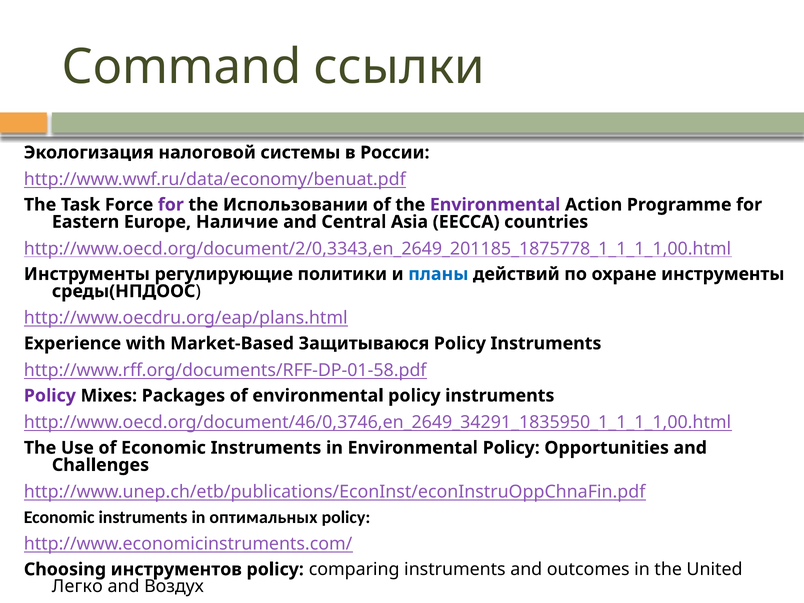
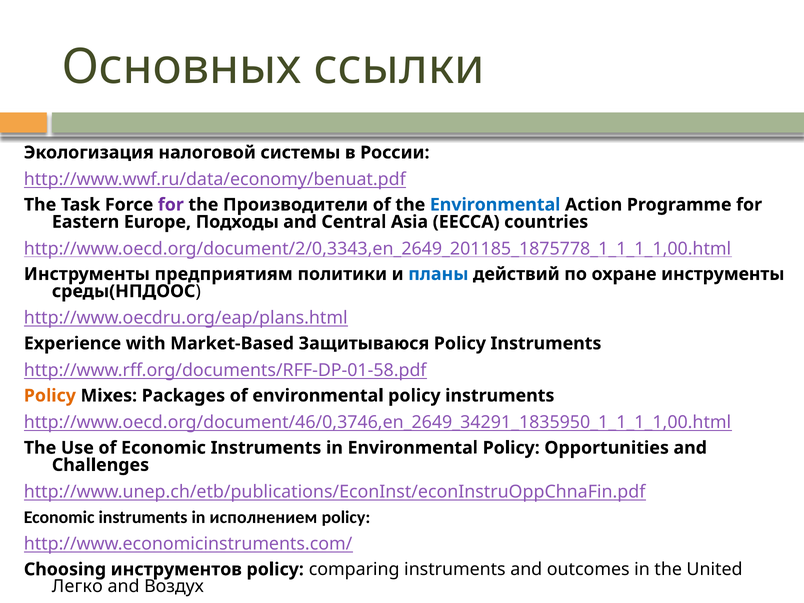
Command: Command -> Основных (182, 67)
Использовании: Использовании -> Производители (296, 205)
Environmental colour: purple -> blue (495, 205)
Наличие: Наличие -> Подходы (237, 222)
регулирующие: регулирующие -> предприятиям (224, 274)
Policy colour: purple -> orange (50, 396)
оптимальных: оптимальных -> исполнением (263, 517)
